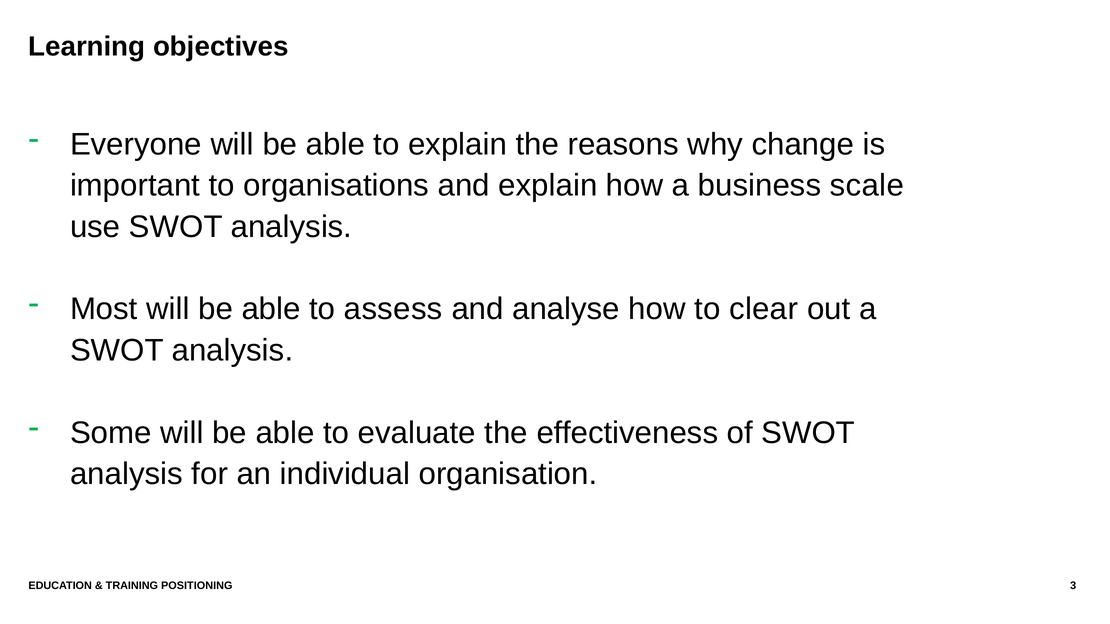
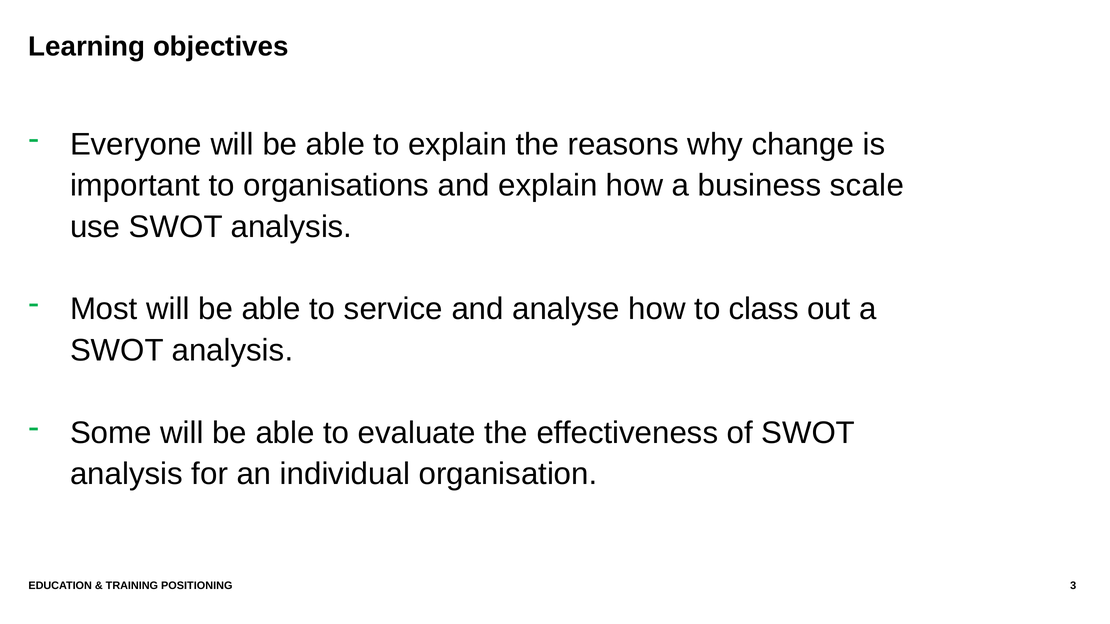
assess: assess -> service (393, 309)
clear: clear -> class (764, 309)
